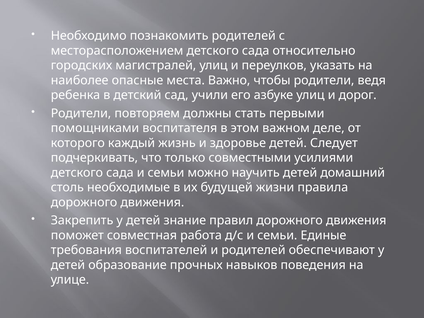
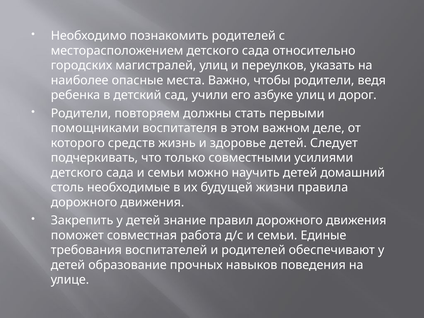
каждый: каждый -> средств (131, 143)
